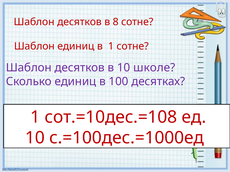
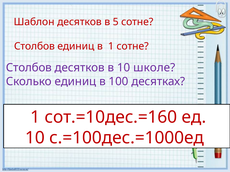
8: 8 -> 5 (116, 22)
Шаблон: Шаблон -> Столбов (34, 46)
Шаблон: Шаблон -> Столбов (29, 68)
сот.=10дес.=108: сот.=10дес.=108 -> сот.=10дес.=160 (111, 117)
